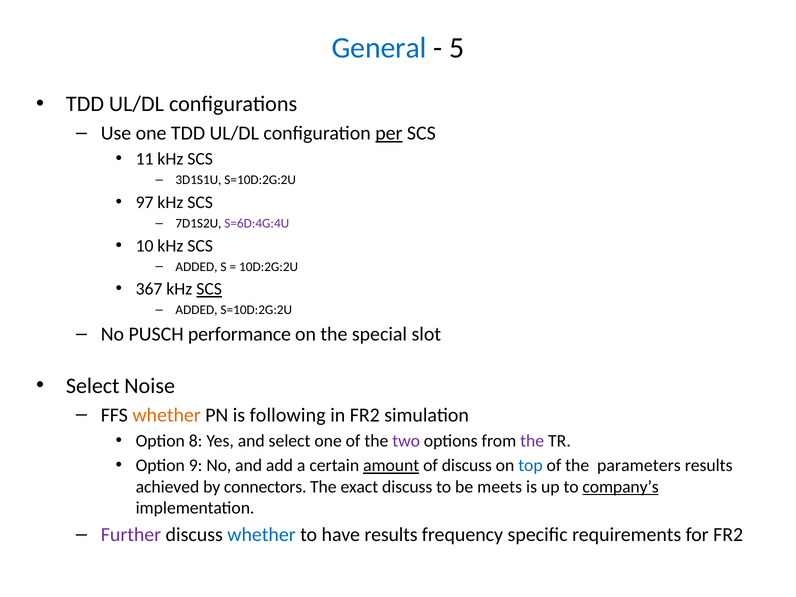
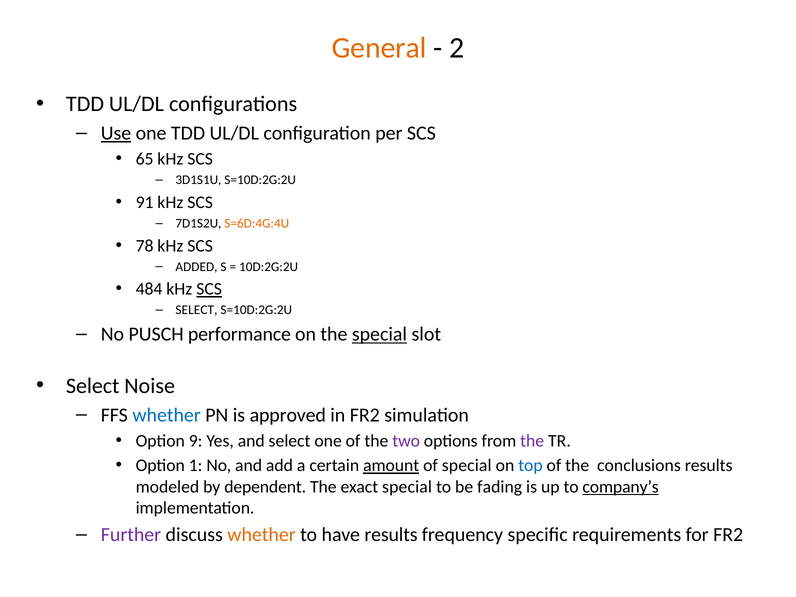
General colour: blue -> orange (379, 48)
5: 5 -> 2 (457, 48)
Use underline: none -> present (116, 133)
per underline: present -> none (389, 133)
11: 11 -> 65 (145, 159)
97: 97 -> 91 (145, 202)
S=6D:4G:4U colour: purple -> orange (257, 223)
10: 10 -> 78 (145, 246)
367: 367 -> 484 (149, 289)
ADDED: ADDED -> SELECT (196, 310)
special underline: none -> present (379, 334)
whether colour: orange -> blue (167, 415)
following: following -> approved (288, 415)
8: 8 -> 9 (196, 441)
9: 9 -> 1 (196, 466)
of discuss: discuss -> special (467, 466)
parameters: parameters -> conclusions (639, 466)
achieved: achieved -> modeled (167, 487)
connectors: connectors -> dependent (265, 487)
exact discuss: discuss -> special (407, 487)
meets: meets -> fading (500, 487)
whether colour: blue -> orange (262, 535)
